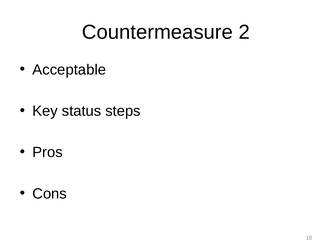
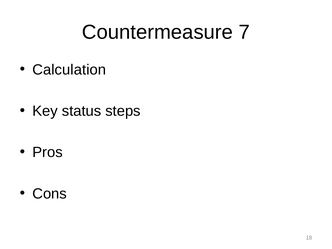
2: 2 -> 7 (244, 32)
Acceptable: Acceptable -> Calculation (69, 70)
